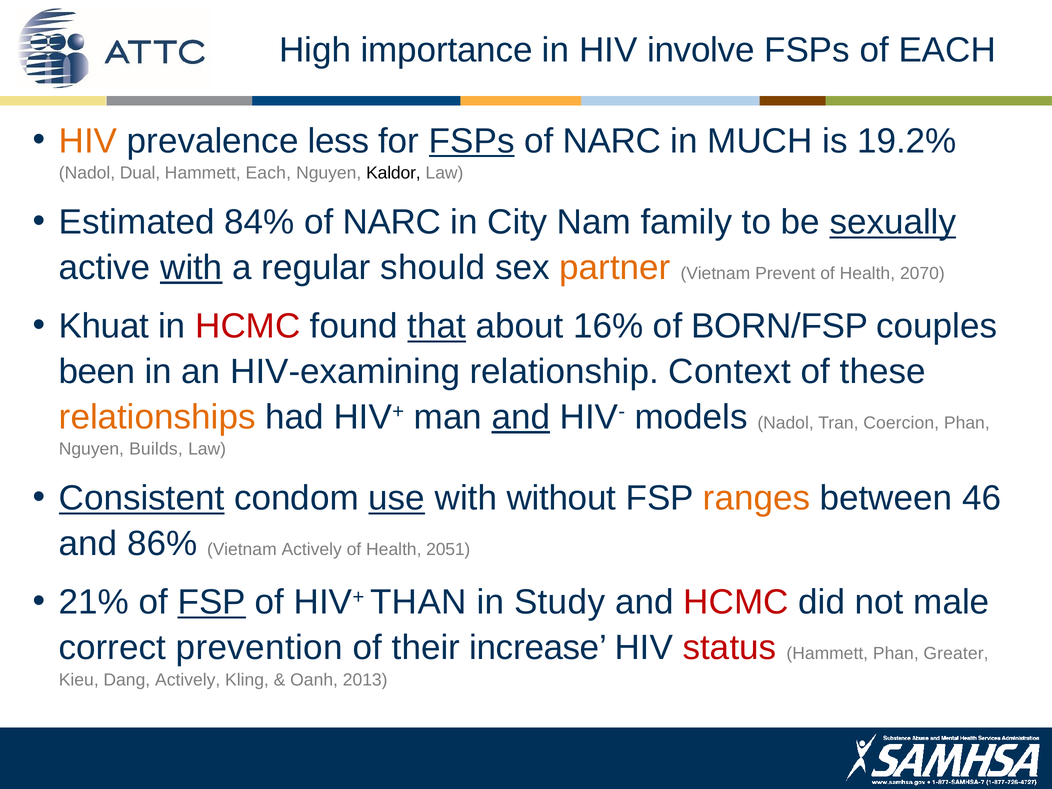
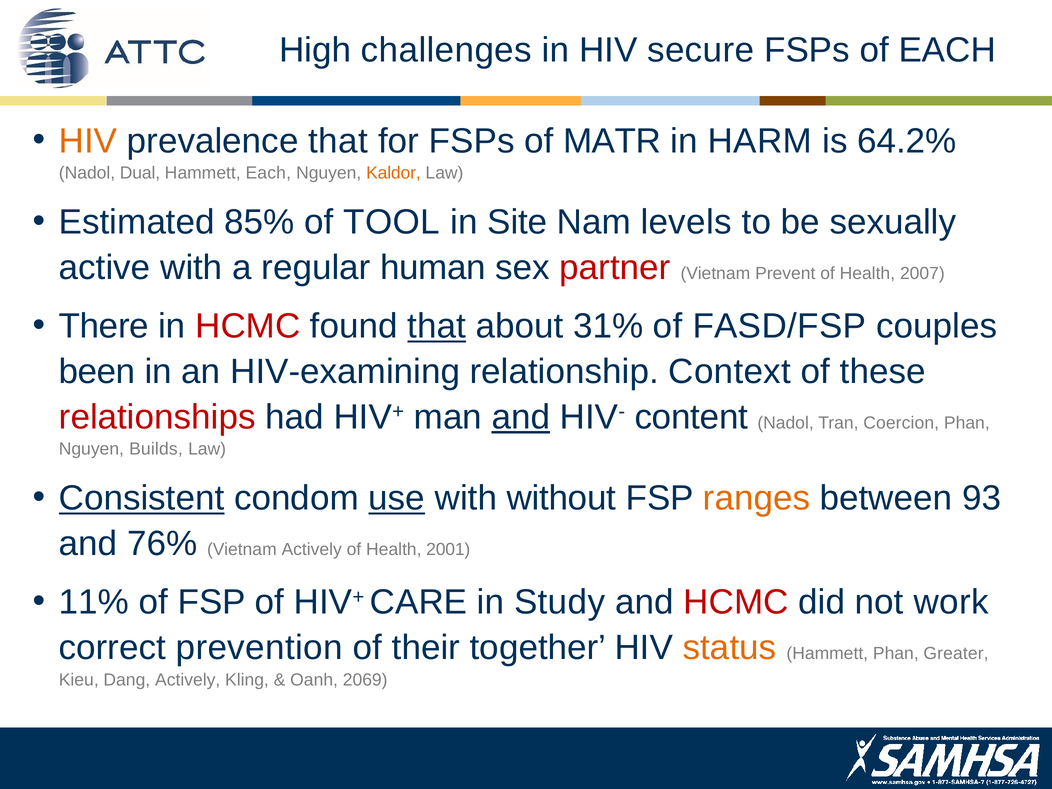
importance: importance -> challenges (446, 50)
involve: involve -> secure (701, 50)
prevalence less: less -> that (338, 141)
FSPs underline: present -> none (472, 141)
NARC: NARC -> MATR (612, 141)
MUCH: MUCH -> HARM (760, 141)
19.2%: 19.2% -> 64.2% (907, 141)
Kaldor colour: black -> orange (393, 173)
84%: 84% -> 85% (259, 222)
NARC: NARC -> TOOL (392, 222)
City: City -> Site (517, 222)
family: family -> levels (686, 222)
sexually underline: present -> none (893, 222)
with underline: present -> none (191, 268)
should: should -> human (433, 268)
partner colour: orange -> red (615, 268)
2070: 2070 -> 2007 (922, 273)
Khuat: Khuat -> There (104, 326)
16%: 16% -> 31% (608, 326)
BORN/FSP: BORN/FSP -> FASD/FSP (779, 326)
relationships colour: orange -> red (157, 417)
models: models -> content (691, 417)
46: 46 -> 93 (982, 498)
86%: 86% -> 76% (162, 544)
2051: 2051 -> 2001 (448, 550)
21%: 21% -> 11% (94, 602)
FSP underline: present -> none (212, 602)
THAN: THAN -> CARE (419, 602)
male: male -> work (951, 602)
increase: increase -> together (538, 648)
status colour: red -> orange (730, 648)
2013: 2013 -> 2069 (365, 680)
